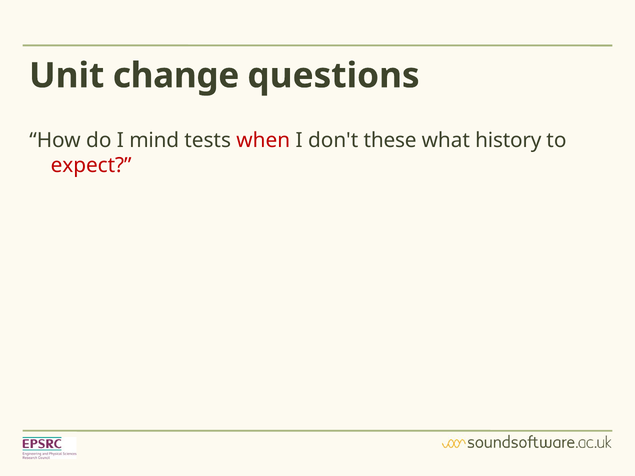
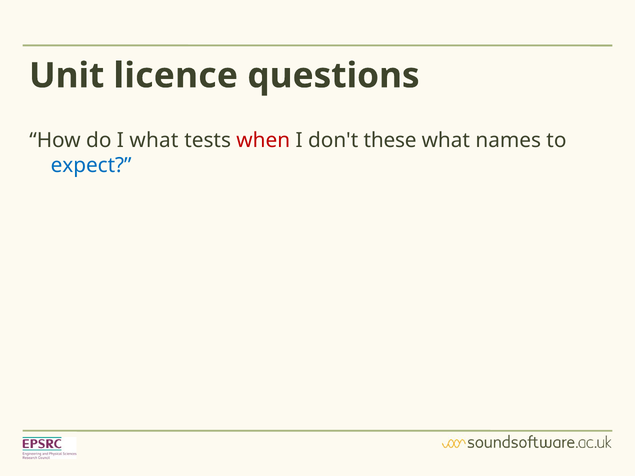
change: change -> licence (176, 76)
I mind: mind -> what (154, 140)
history: history -> names (508, 140)
expect colour: red -> blue (91, 165)
